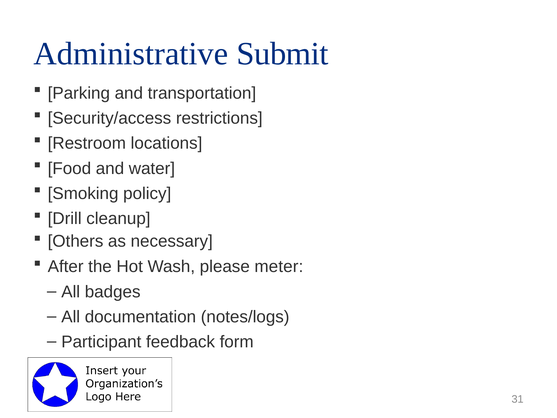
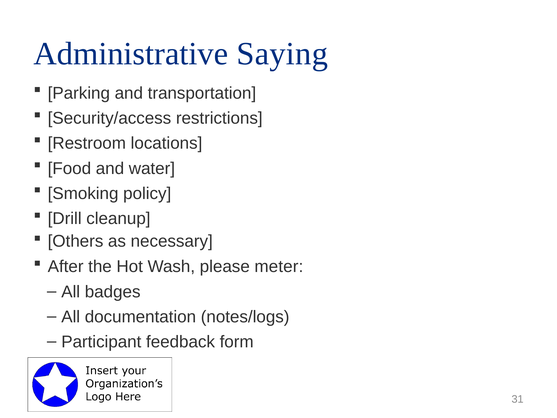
Submit: Submit -> Saying (282, 54)
